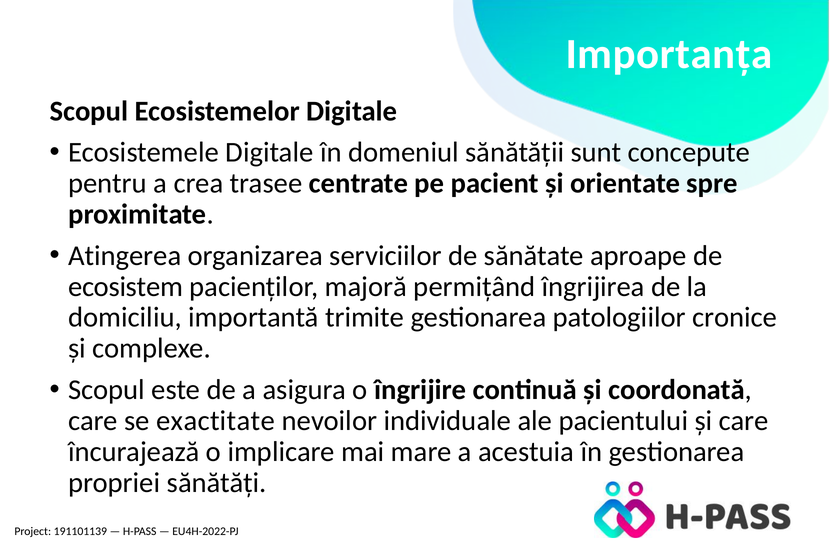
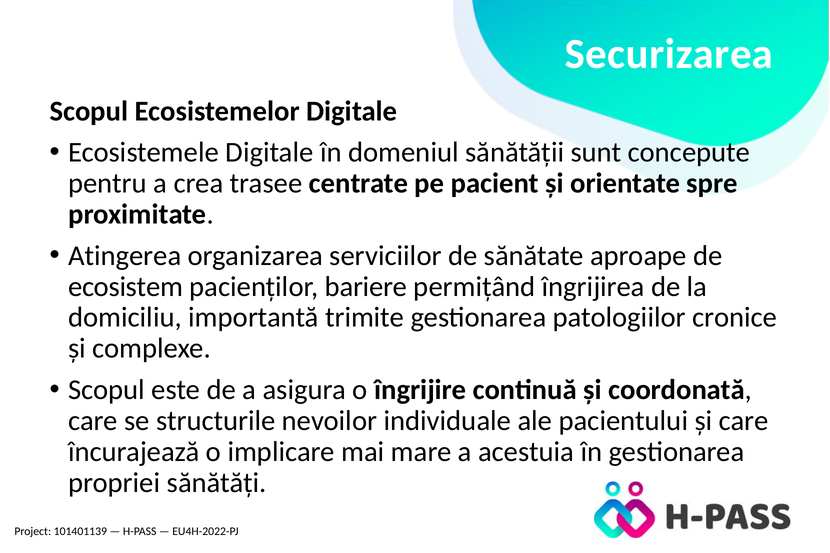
Importanța: Importanța -> Securizarea (669, 54)
majoră: majoră -> bariere (366, 287)
exactitate: exactitate -> structurile (216, 421)
191101139: 191101139 -> 101401139 (80, 532)
